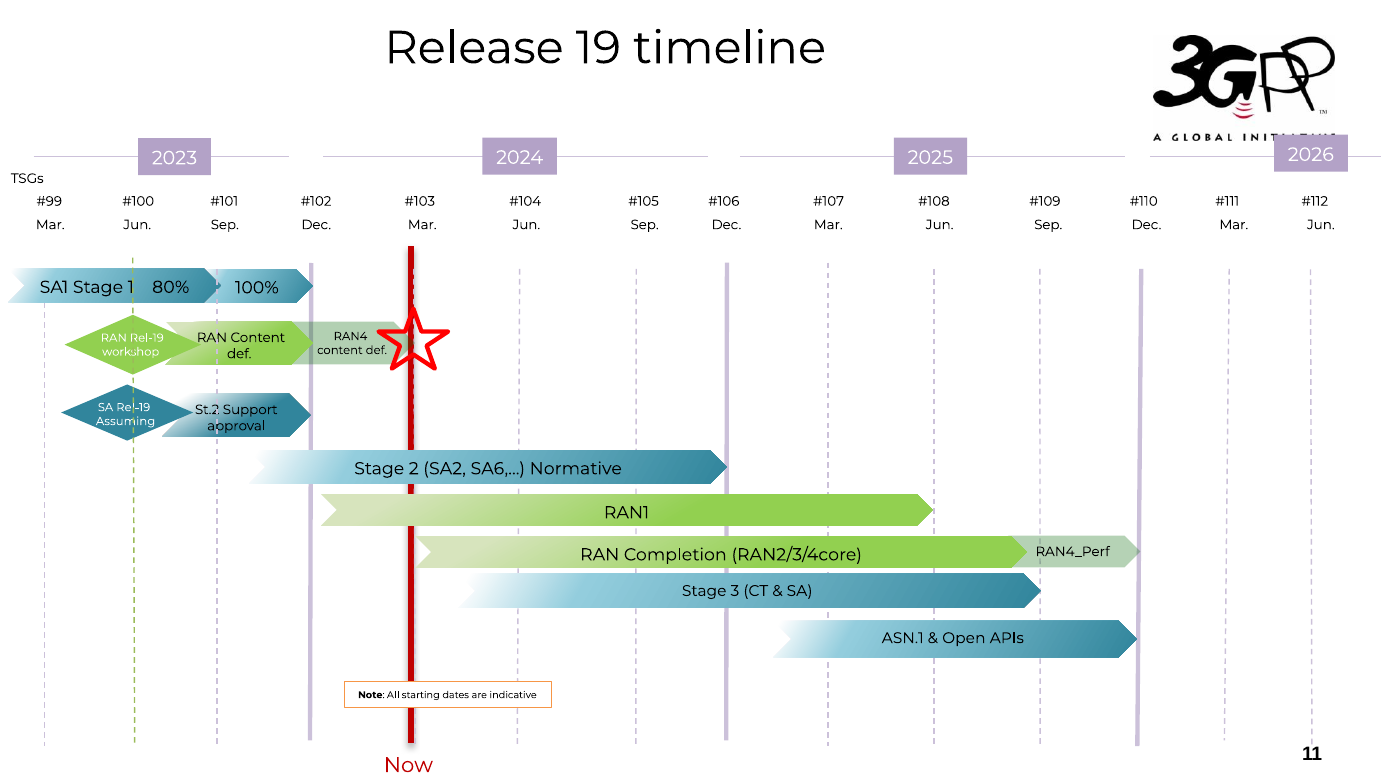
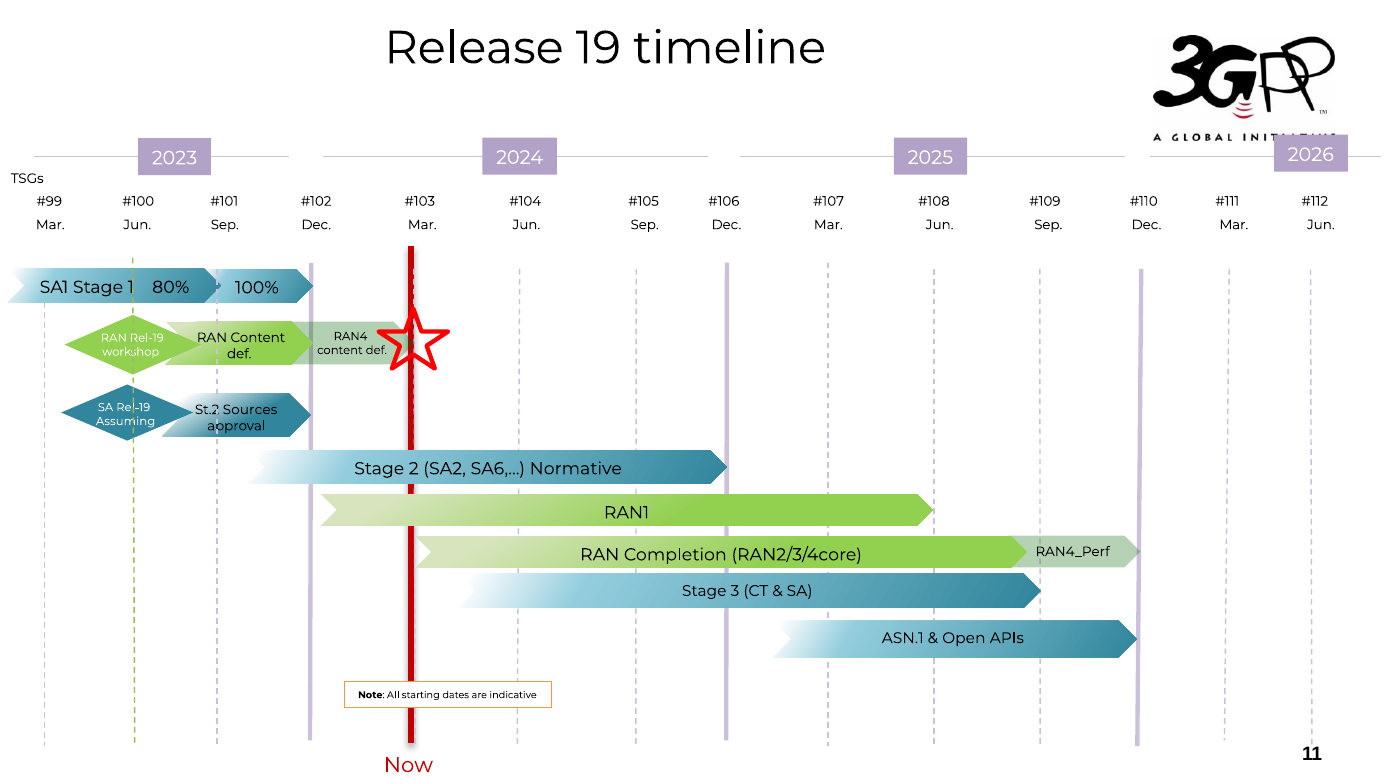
Support: Support -> Sources (250, 409)
